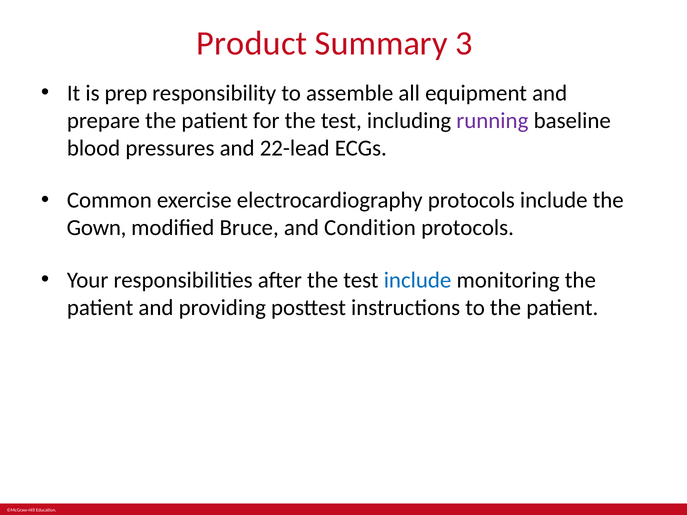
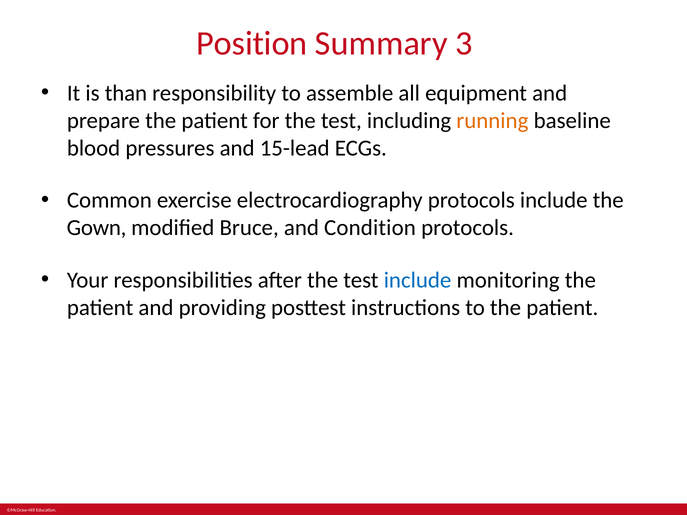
Product: Product -> Position (252, 44)
prep: prep -> than (126, 93)
running colour: purple -> orange (492, 121)
22-lead: 22-lead -> 15-lead (295, 148)
